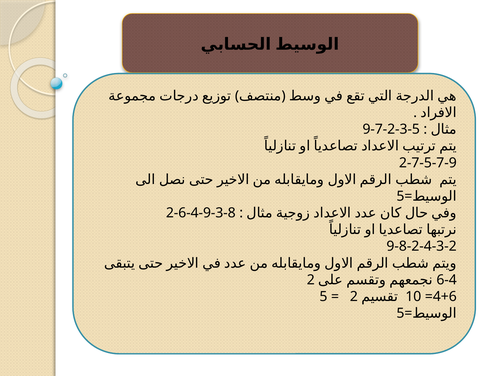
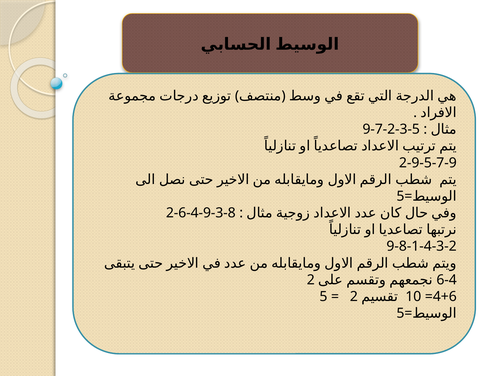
2-7-5-7-9: 2-7-5-7-9 -> 2-9-5-7-9 (428, 163)
9-8-2-4-3-2: 9-8-2-4-3-2 -> 9-8-1-4-3-2 (422, 246)
